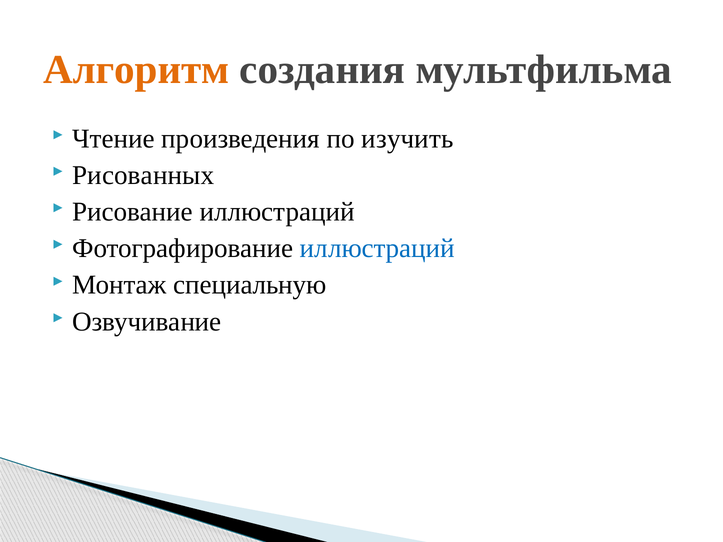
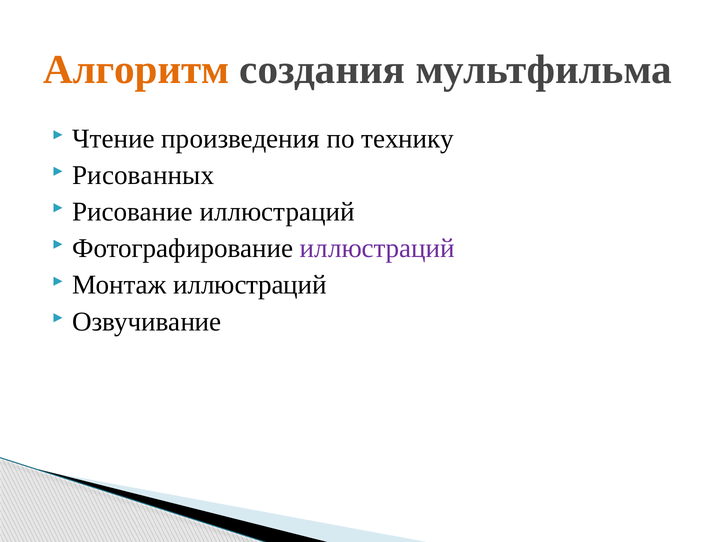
изучить: изучить -> технику (408, 139)
иллюстраций colour: blue -> purple (377, 249)
Монтаж специальную: специальную -> иллюстраций (250, 285)
